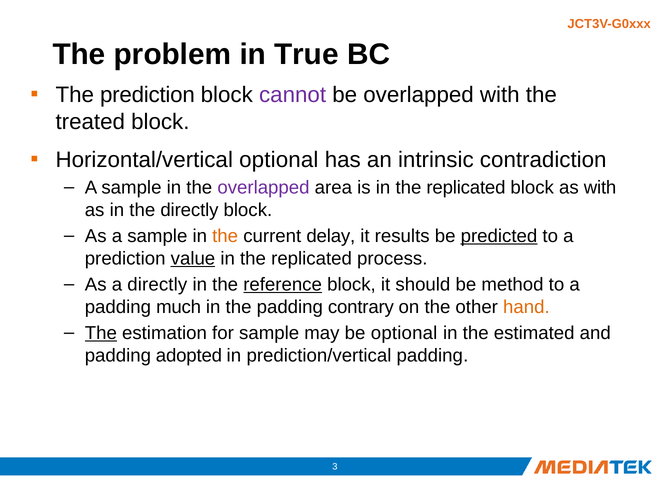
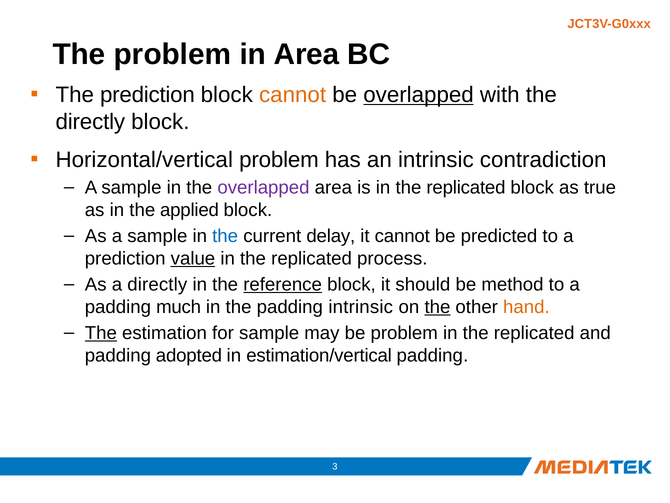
in True: True -> Area (307, 54)
cannot colour: purple -> orange (293, 95)
overlapped underline: none -> present (419, 95)
treated: treated -> directly (90, 122)
Horizontal/vertical optional: optional -> problem (279, 159)
as with: with -> true (600, 188)
the directly: directly -> applied (189, 210)
the colour: orange -> blue (225, 236)
it results: results -> cannot (402, 236)
predicted underline: present -> none (499, 236)
padding contrary: contrary -> intrinsic (361, 307)
the underline: none -> present (437, 307)
be optional: optional -> problem (404, 333)
estimated: estimated -> replicated (534, 333)
prediction/vertical: prediction/vertical -> estimation/vertical (319, 355)
